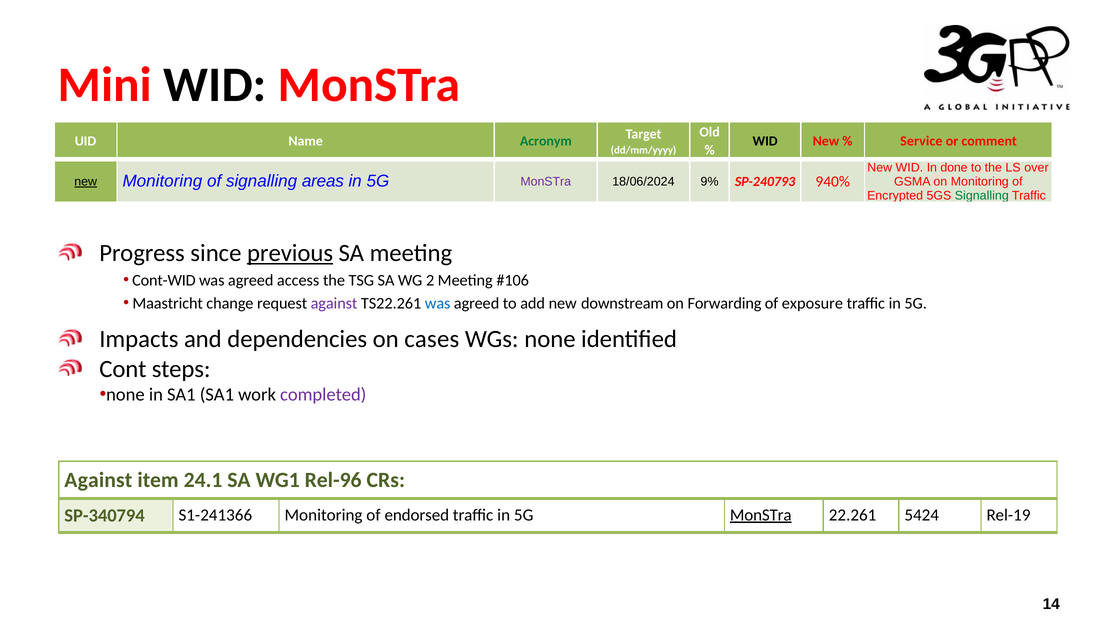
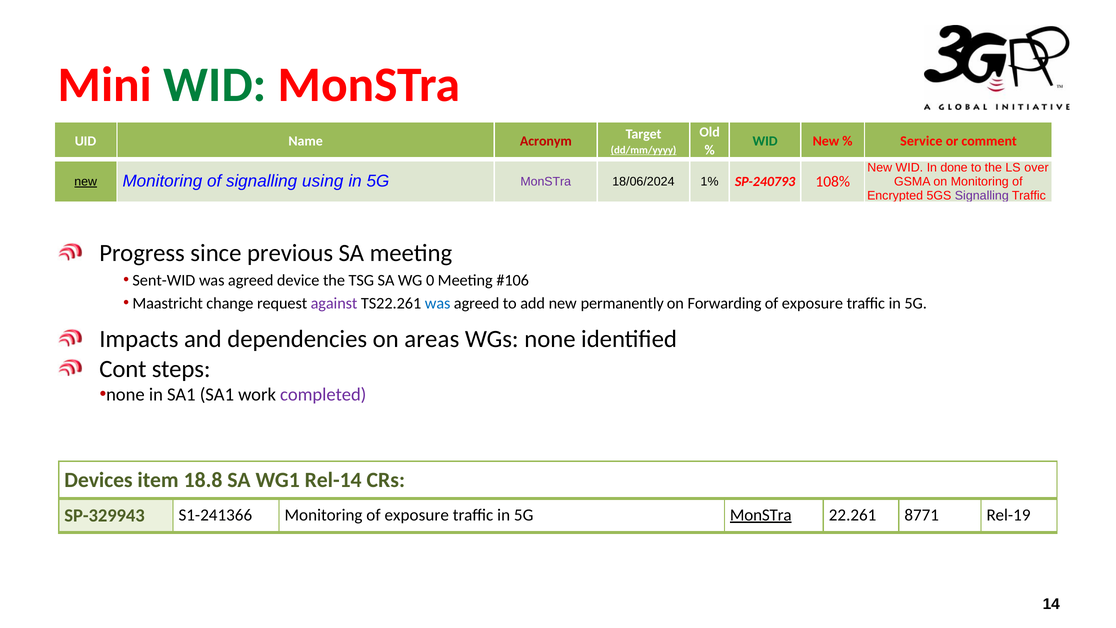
WID colour: black -> green (215, 85)
Acronym colour: green -> red (546, 141)
WID colour: black -> green (765, 141)
dd/mm/yyyy underline: none -> present (644, 150)
areas: areas -> using (323, 181)
9%: 9% -> 1% (710, 182)
940%: 940% -> 108% (833, 181)
Signalling colour: green -> purple (982, 195)
previous underline: present -> none (290, 253)
Cont-WID: Cont-WID -> Sent-WID (164, 280)
access: access -> device (298, 280)
2: 2 -> 0 (430, 280)
downstream: downstream -> permanently (622, 303)
cases: cases -> areas (432, 339)
Against: Against -> Devices (98, 480)
24.1: 24.1 -> 18.8 (203, 480)
Rel-96: Rel-96 -> Rel-14 (333, 480)
SP-340794: SP-340794 -> SP-329943 (105, 515)
Monitoring of endorsed: endorsed -> exposure (417, 515)
5424: 5424 -> 8771 (922, 515)
